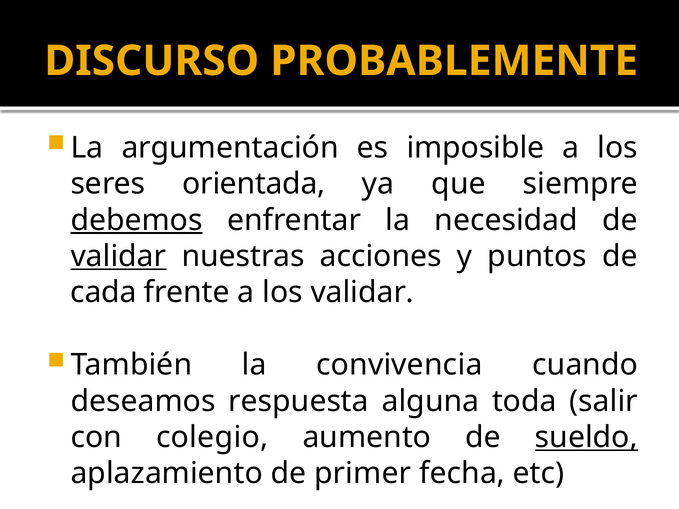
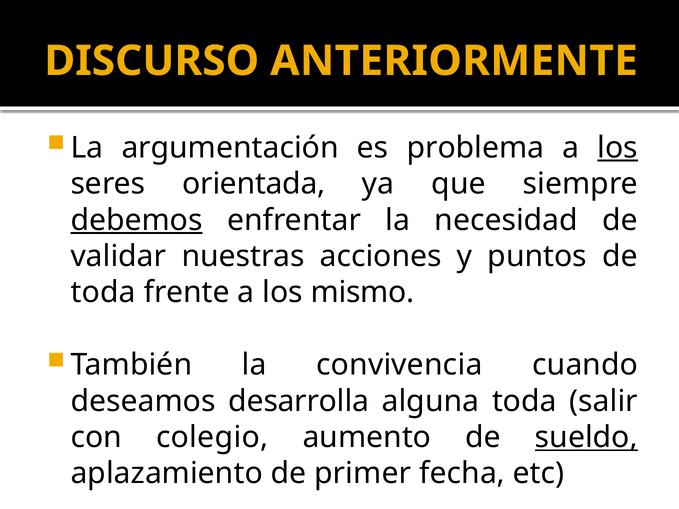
PROBABLEMENTE: PROBABLEMENTE -> ANTERIORMENTE (454, 61)
imposible: imposible -> problema (475, 148)
los underline: none -> present (618, 148)
validar underline: present -> none (118, 256)
cada: cada -> toda (103, 293)
los validar: validar -> mismo (362, 293)
respuesta: respuesta -> desarrolla (299, 401)
